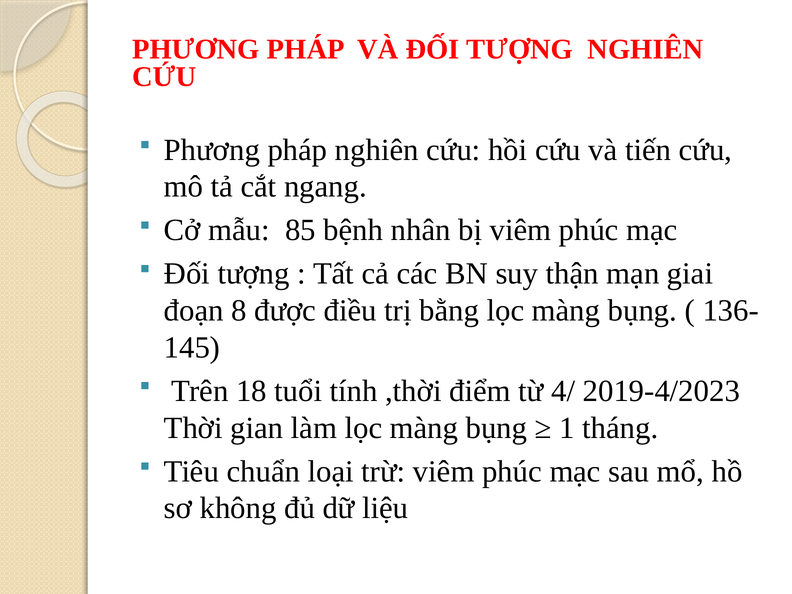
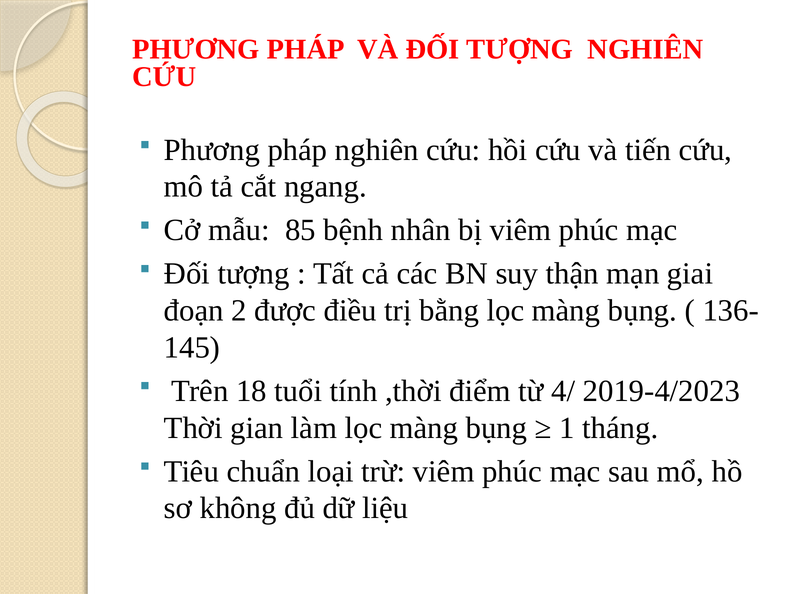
8: 8 -> 2 (239, 311)
